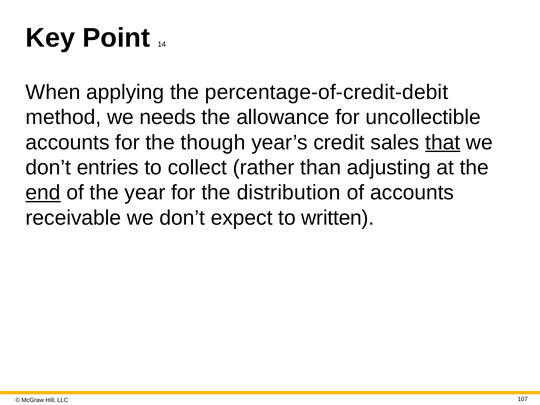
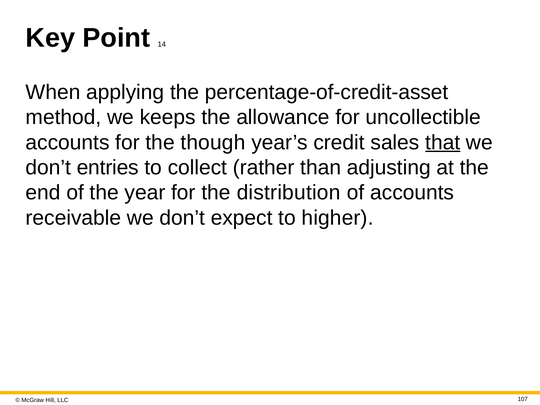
percentage-of-credit-debit: percentage-of-credit-debit -> percentage-of-credit-asset (327, 92)
needs: needs -> keeps (168, 117)
end underline: present -> none (43, 193)
written: written -> higher (338, 218)
